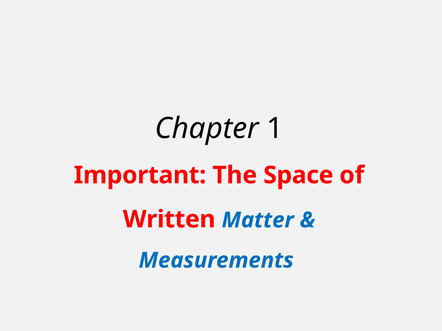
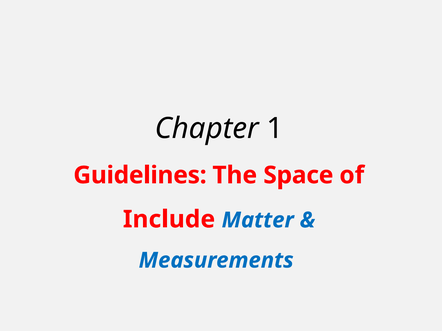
Important: Important -> Guidelines (140, 175)
Written: Written -> Include (169, 220)
